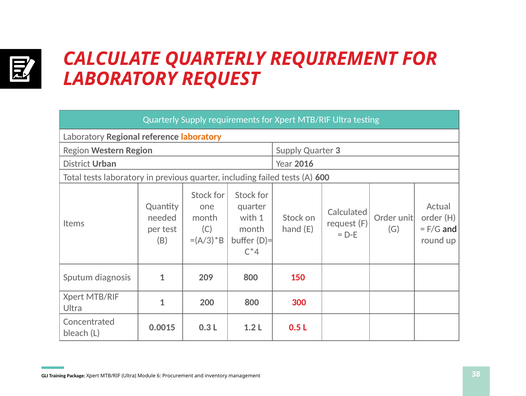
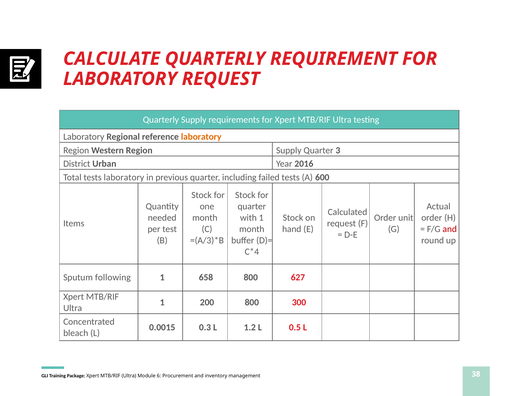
and colour: black -> red (450, 229)
diagnosis: diagnosis -> following (113, 277)
209: 209 -> 658 (206, 277)
150: 150 -> 627 (298, 277)
